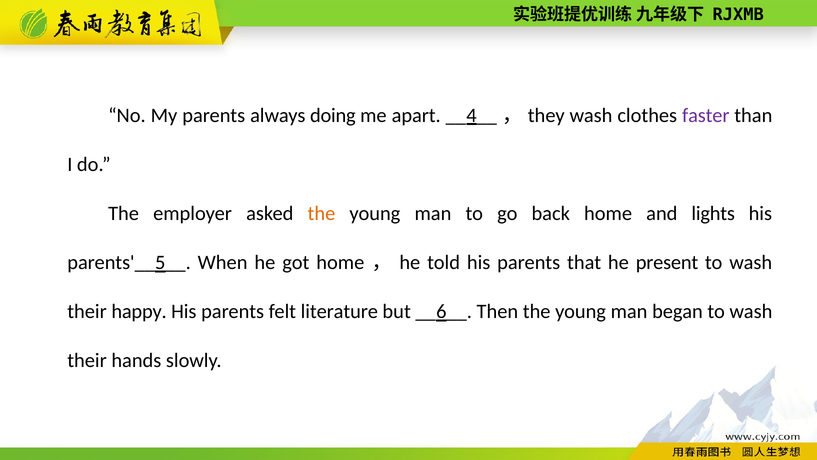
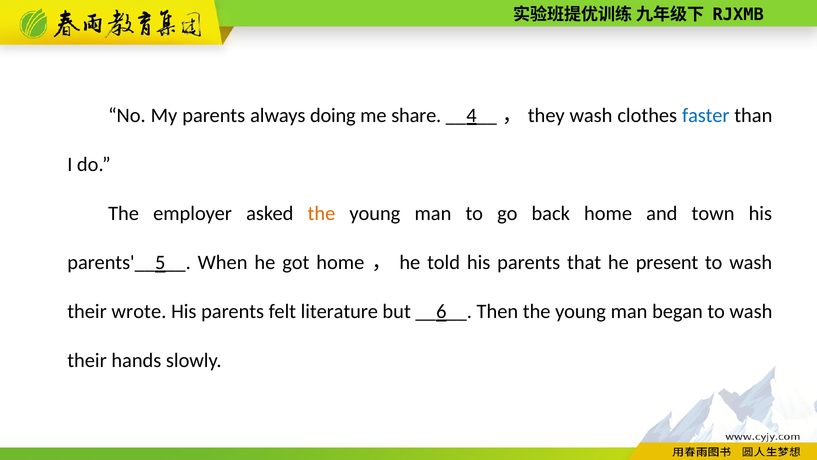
apart: apart -> share (416, 115)
faster colour: purple -> blue (706, 115)
lights: lights -> town (713, 213)
happy: happy -> wrote (139, 311)
